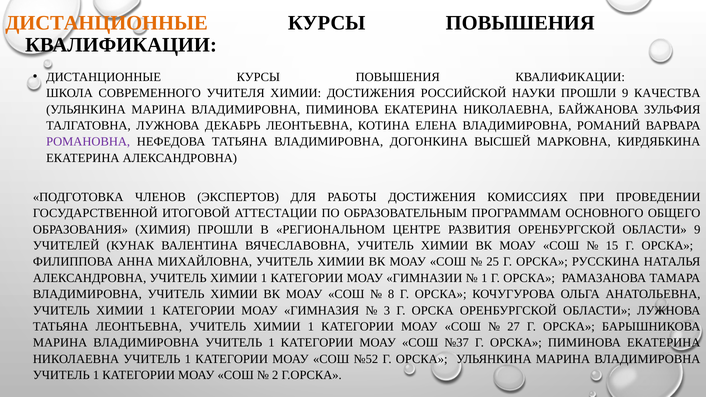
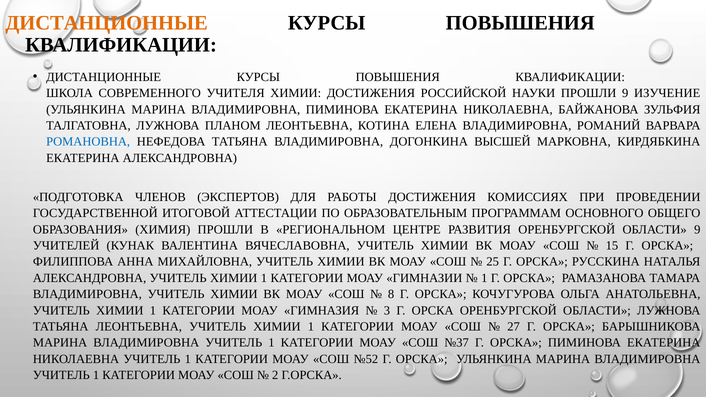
КАЧЕСТВА: КАЧЕСТВА -> ИЗУЧЕНИЕ (667, 93)
ДЕКАБРЬ: ДЕКАБРЬ -> ПЛАНОМ (233, 126)
РОМАНОВНА colour: purple -> blue (88, 142)
